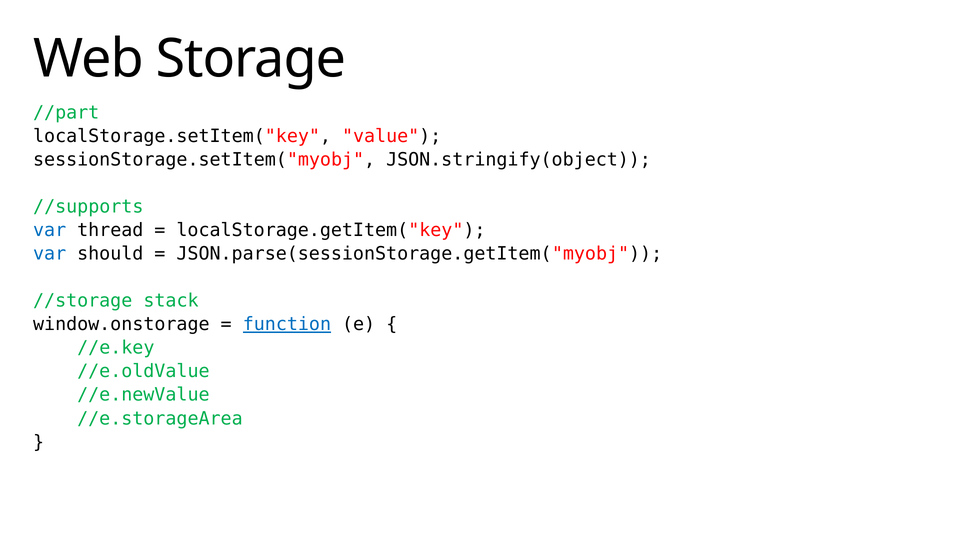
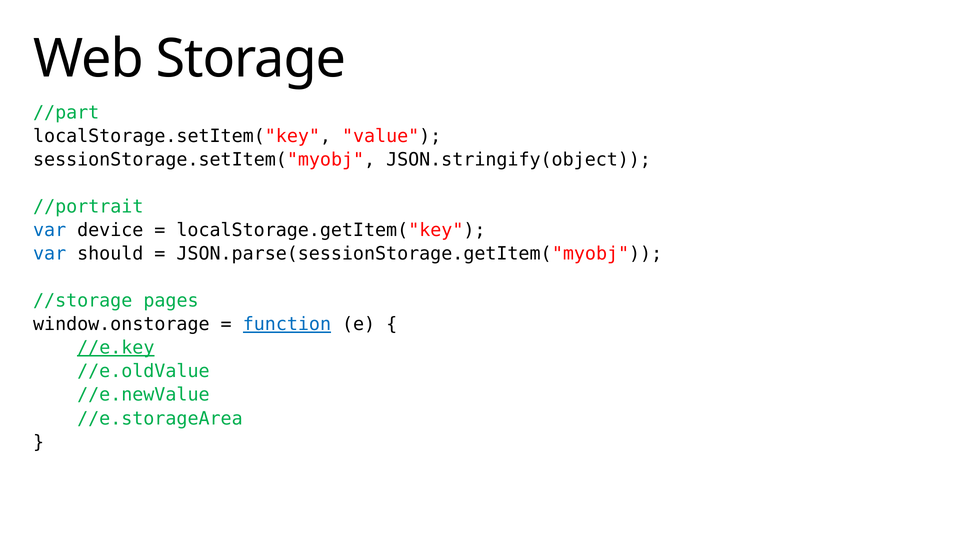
//supports: //supports -> //portrait (88, 207)
thread: thread -> device (110, 230)
stack: stack -> pages (171, 301)
//e.key underline: none -> present (116, 348)
